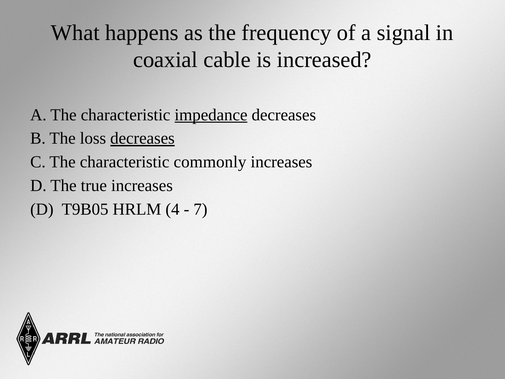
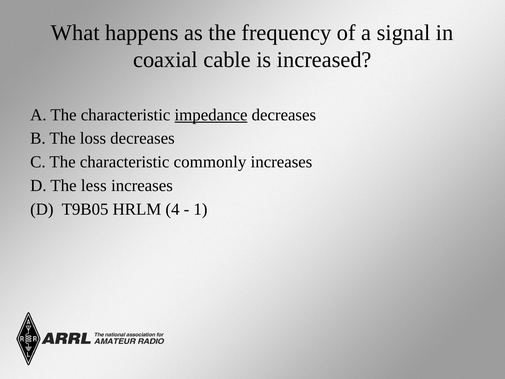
decreases underline: present -> none (142, 138)
true: true -> less (94, 185)
7: 7 -> 1 (200, 209)
